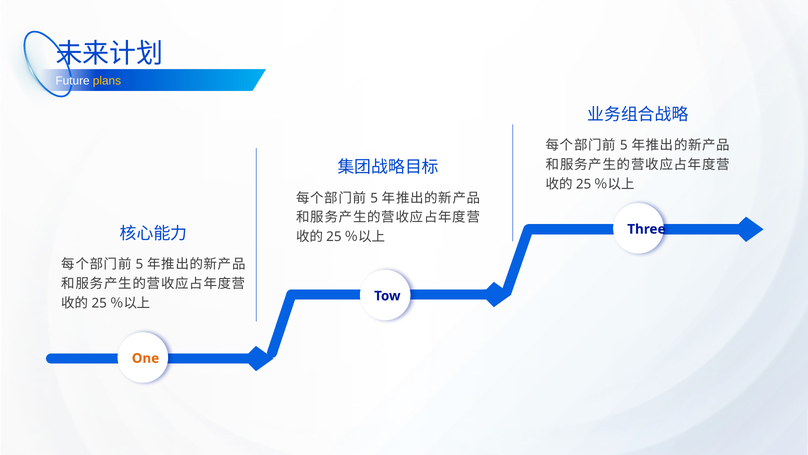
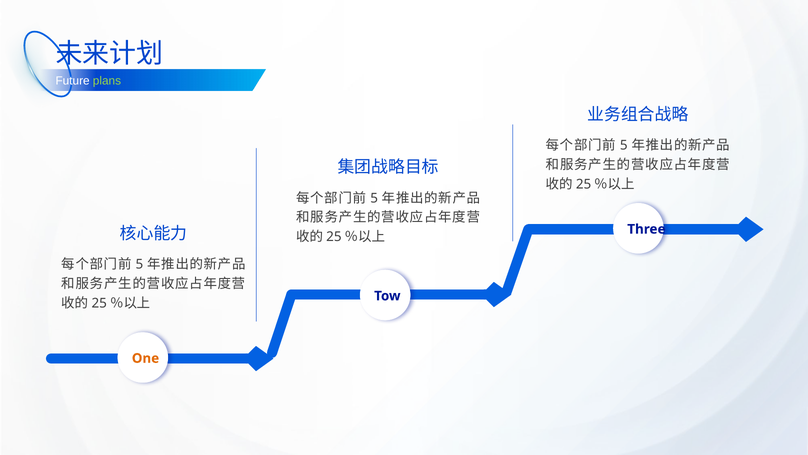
plans colour: yellow -> light green (107, 81)
